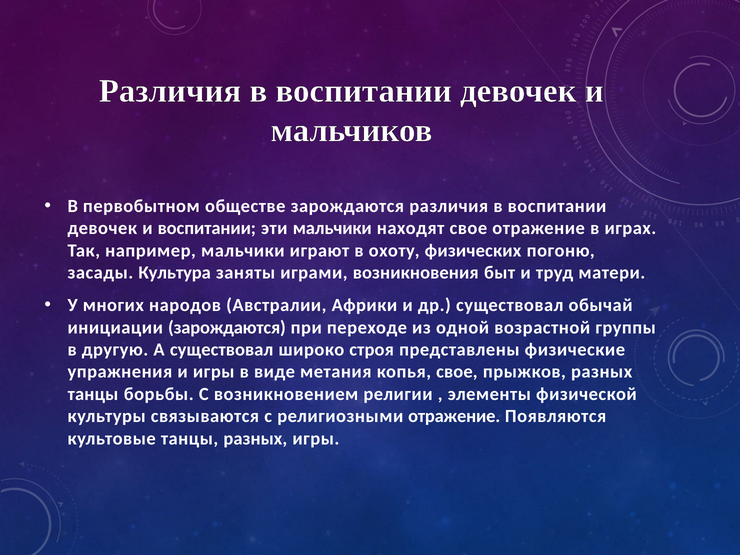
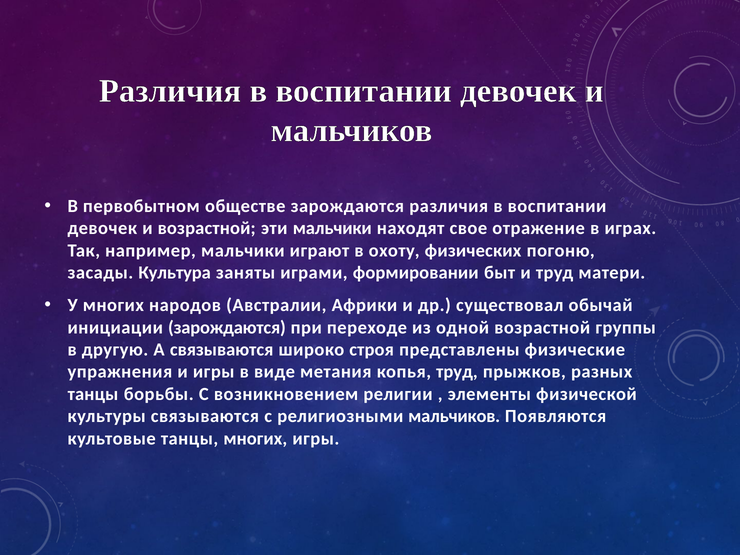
и воспитании: воспитании -> возрастной (207, 228)
возникновения: возникновения -> формировании (416, 273)
А существовал: существовал -> связываются (222, 350)
копья свое: свое -> труд (457, 372)
религиозными отражение: отражение -> мальчиков (454, 416)
танцы разных: разных -> многих (255, 438)
